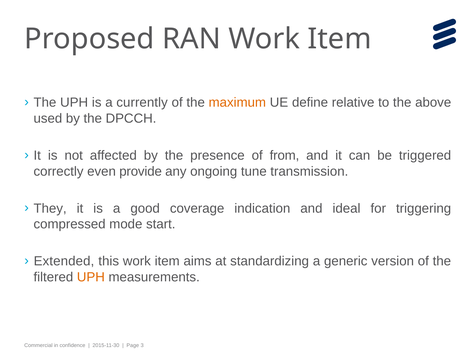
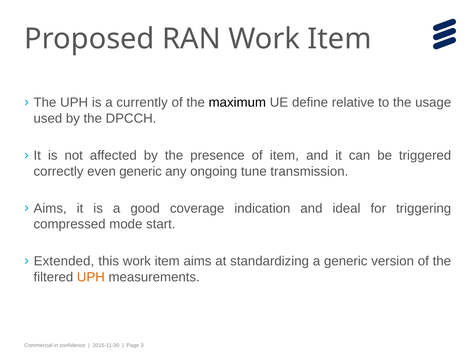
maximum colour: orange -> black (237, 103)
above: above -> usage (433, 103)
of from: from -> item (284, 155)
even provide: provide -> generic (141, 171)
They: They -> Aims (50, 208)
